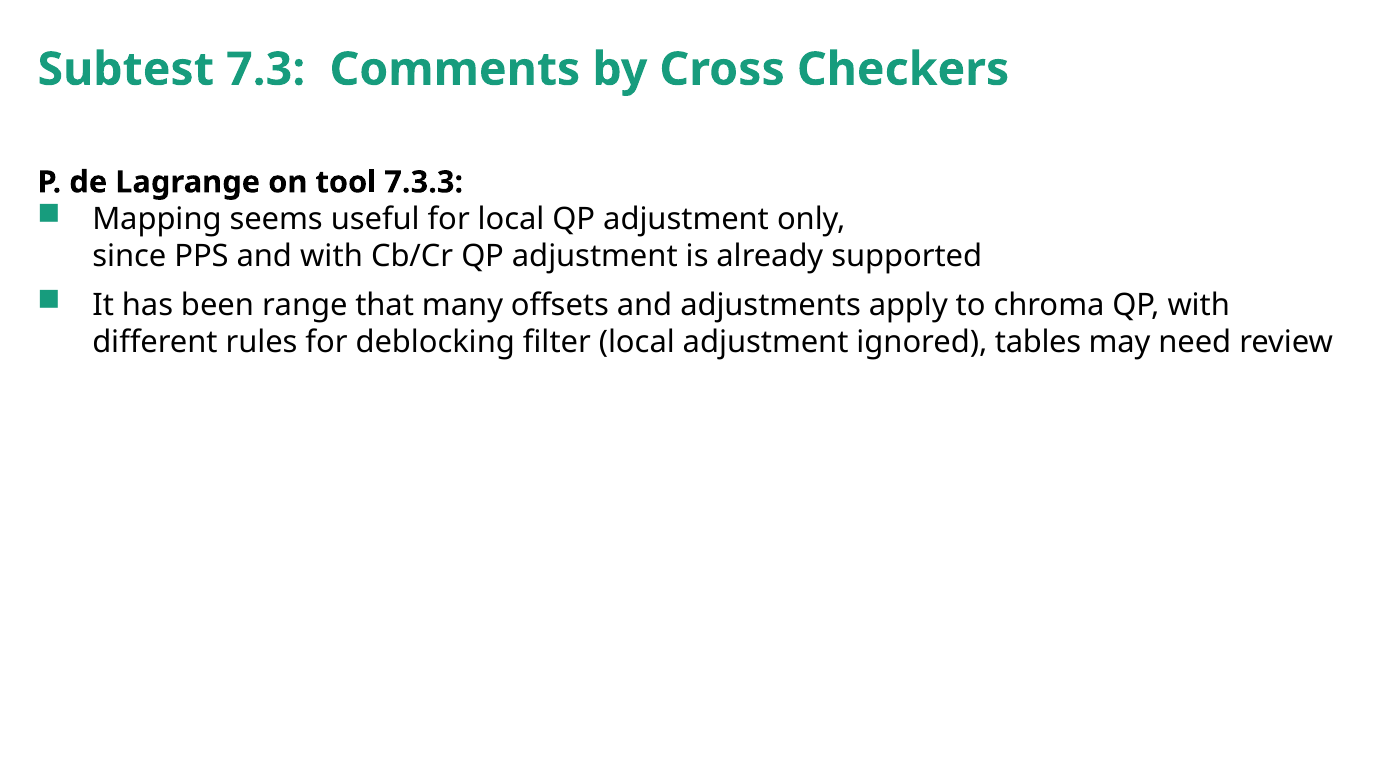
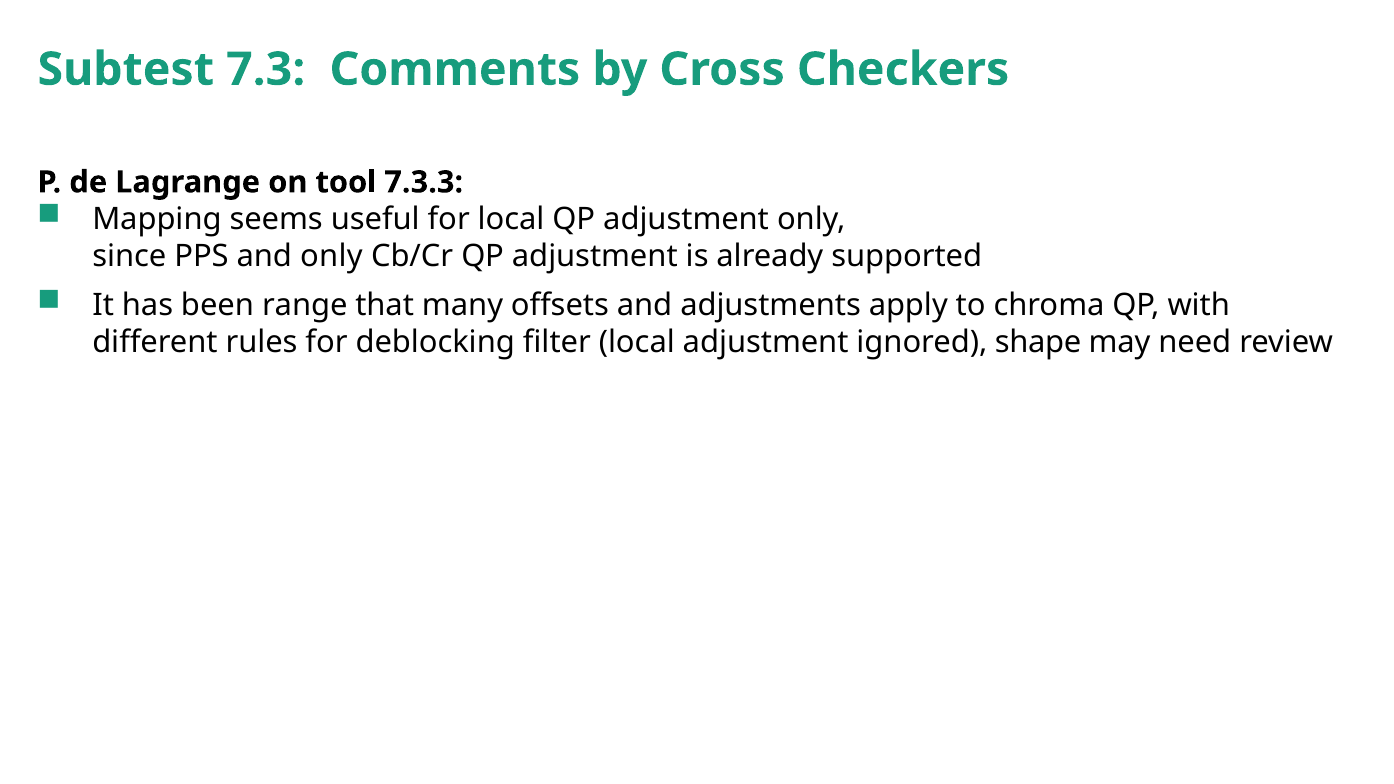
and with: with -> only (331, 257)
tables: tables -> shape (1038, 343)
